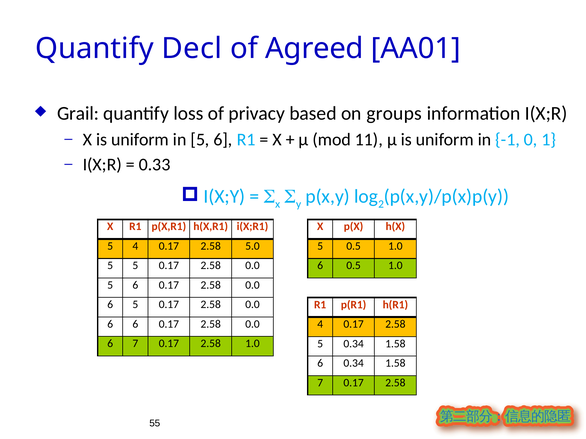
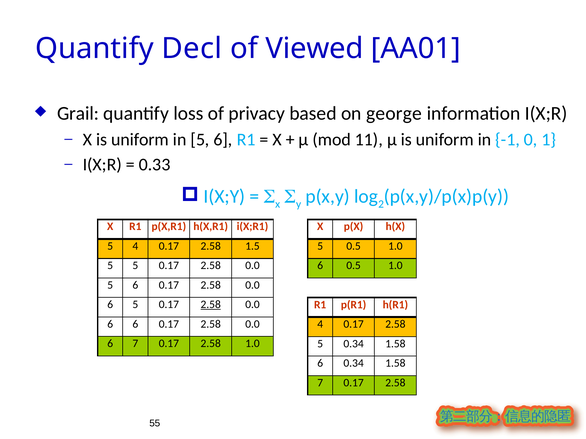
Agreed: Agreed -> Viewed (314, 48)
groups: groups -> george (394, 114)
5.0: 5.0 -> 1.5 (252, 246)
2.58 underline: none -> present (211, 305)
